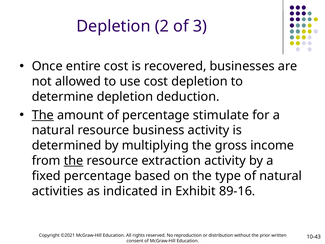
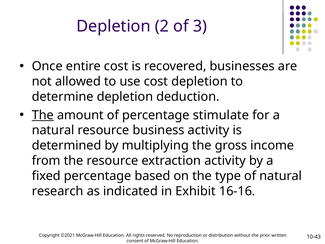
the underline: present -> none (74, 161)
activities: activities -> research (58, 191)
89-16: 89-16 -> 16-16 (237, 191)
